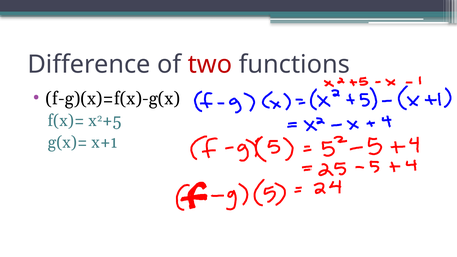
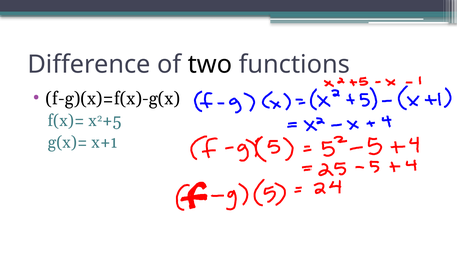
two colour: red -> black (210, 65)
